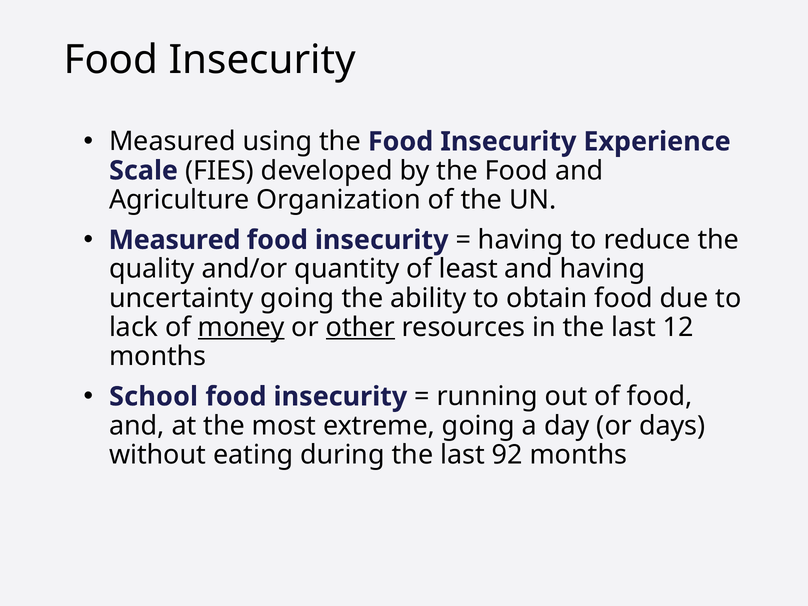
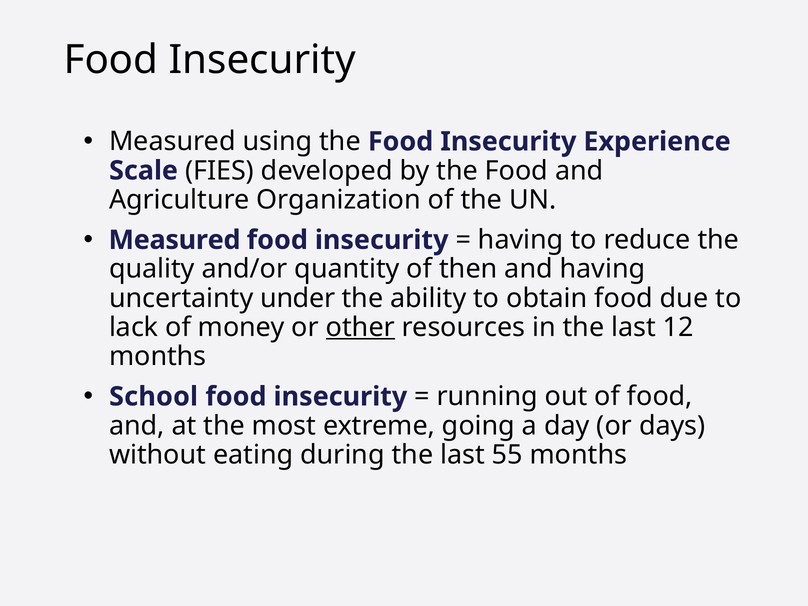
least: least -> then (468, 269)
uncertainty going: going -> under (298, 298)
money underline: present -> none (241, 327)
92: 92 -> 55 (507, 455)
